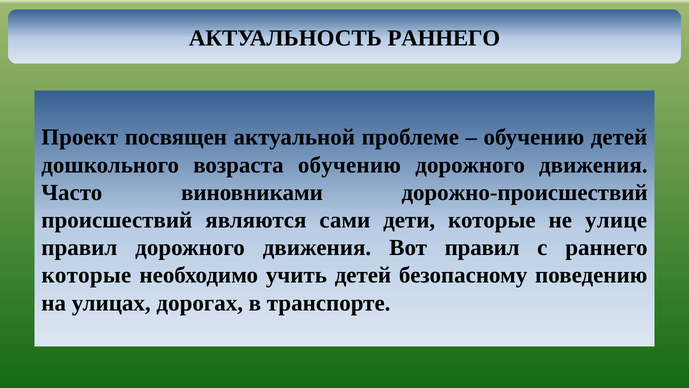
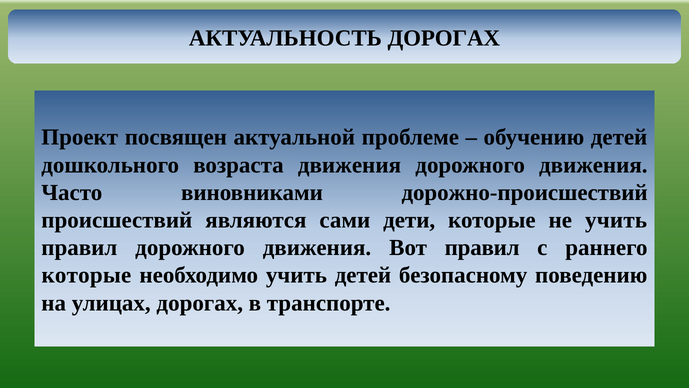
АКТУАЛЬНОСТЬ РАННЕГО: РАННЕГО -> ДОРОГАХ (444, 38)
возраста обучению: обучению -> движения (349, 165)
не улице: улице -> учить (616, 220)
